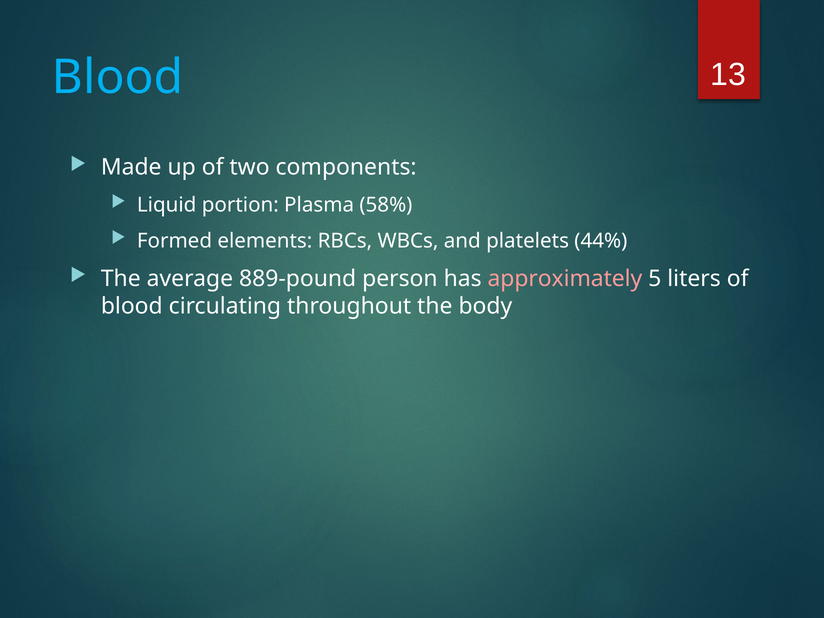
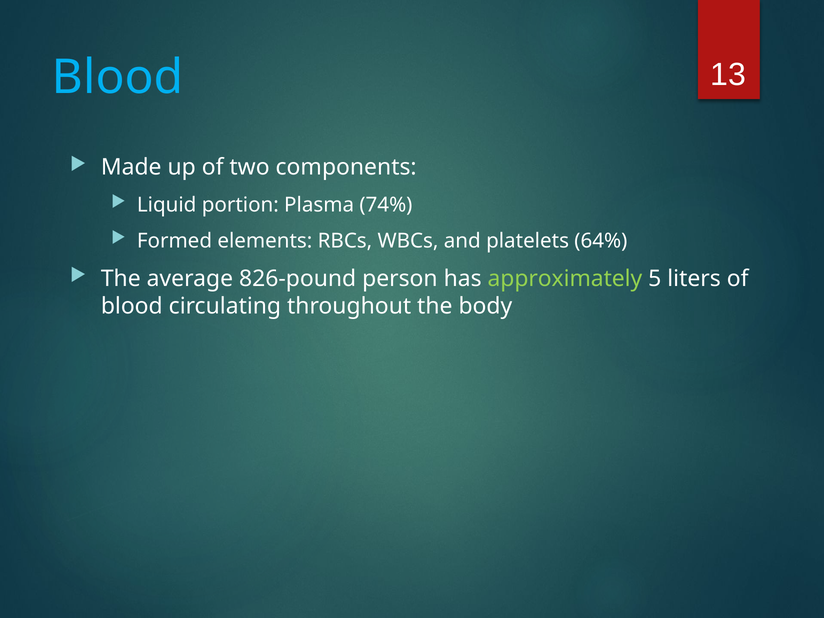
58%: 58% -> 74% (386, 205)
44%: 44% -> 64% (601, 241)
889-pound: 889-pound -> 826-pound (298, 279)
approximately colour: pink -> light green (565, 279)
